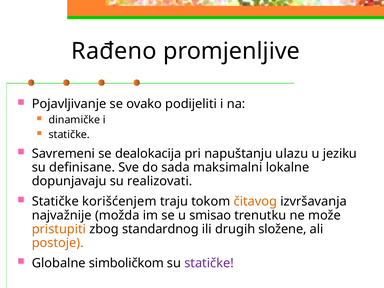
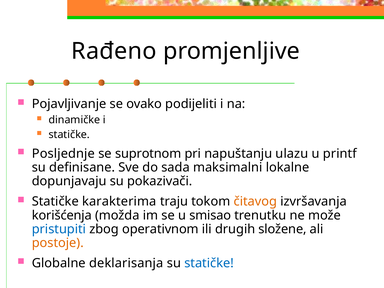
Savremeni: Savremeni -> Posljednje (63, 154)
dealokacija: dealokacija -> suprotnom (148, 154)
jeziku: jeziku -> printf (340, 154)
realizovati: realizovati -> pokazivači (160, 181)
korišćenjem: korišćenjem -> karakterima (119, 201)
najvažnije: najvažnije -> korišćenja (62, 215)
pristupiti colour: orange -> blue (59, 229)
standardnog: standardnog -> operativnom (160, 229)
simboličkom: simboličkom -> deklarisanja (126, 263)
statičke colour: purple -> blue (209, 263)
